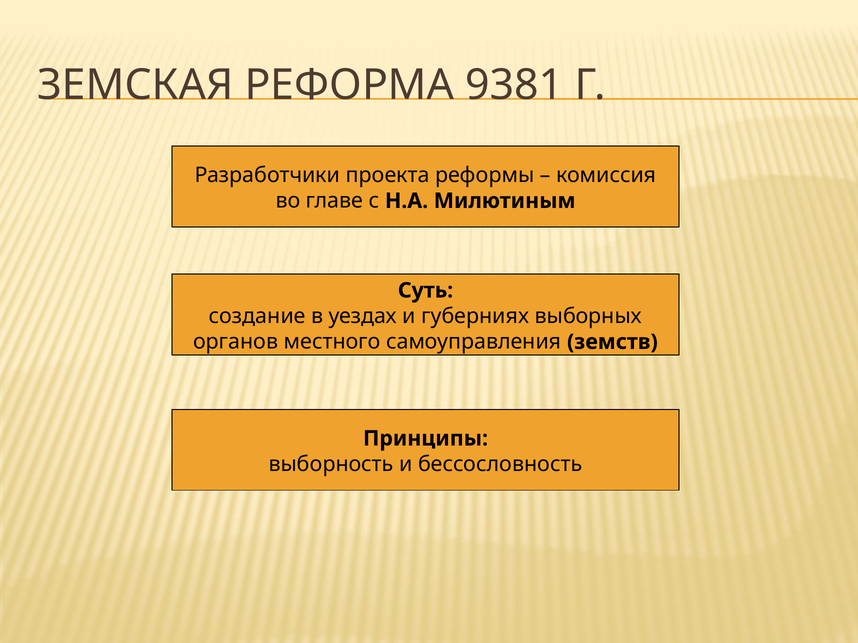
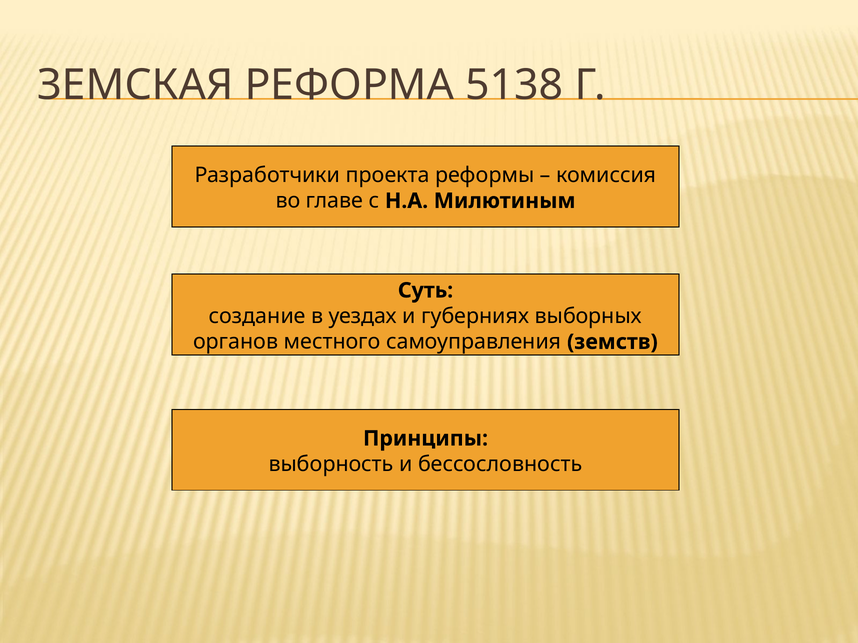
9381: 9381 -> 5138 (514, 85)
